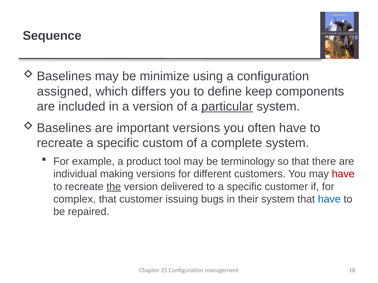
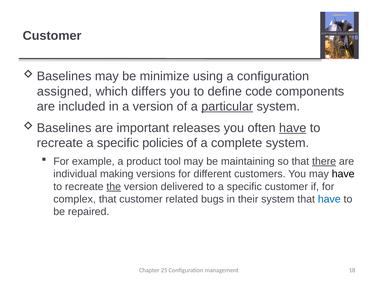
Sequence: Sequence -> Customer (52, 36)
keep: keep -> code (259, 92)
important versions: versions -> releases (196, 128)
have underline: none -> present (293, 128)
custom: custom -> policies (163, 143)
terminology: terminology -> maintaining (248, 162)
there underline: none -> present (324, 162)
have colour: red -> black (343, 174)
issuing: issuing -> related (182, 200)
